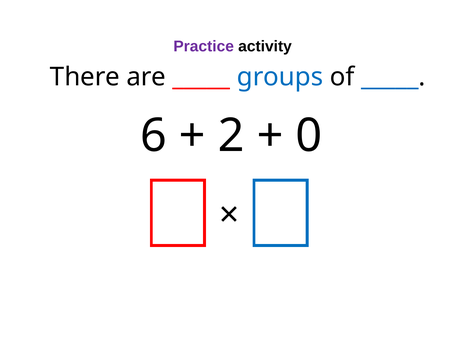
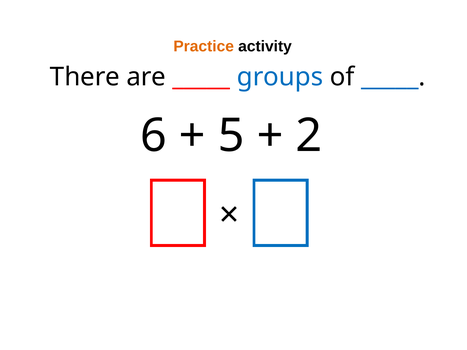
Practice colour: purple -> orange (204, 46)
2: 2 -> 5 (231, 136)
0: 0 -> 2 (309, 136)
